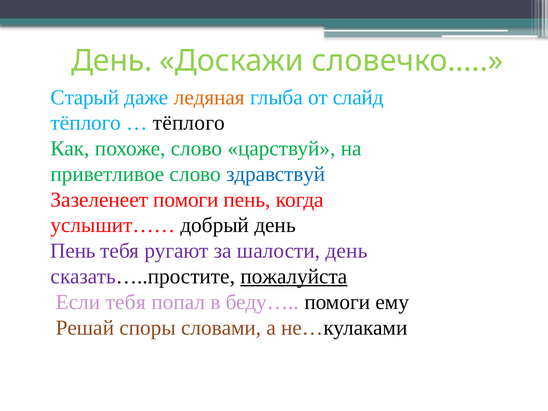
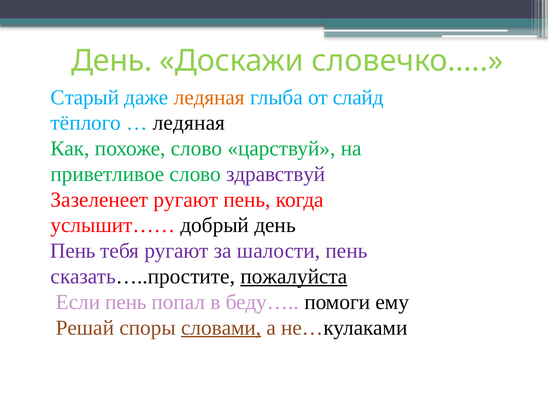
тёплого: тёплого -> ледяная (189, 123)
здравствуй colour: blue -> purple (276, 174)
Зазеленеет помоги: помоги -> ругают (186, 200)
шалости день: день -> пень (347, 251)
Если тебя: тебя -> пень (126, 302)
словами underline: none -> present (221, 328)
